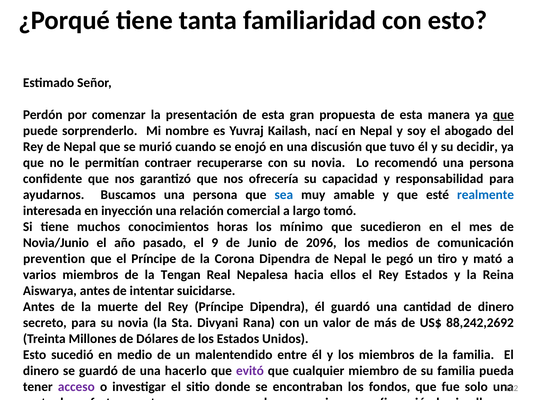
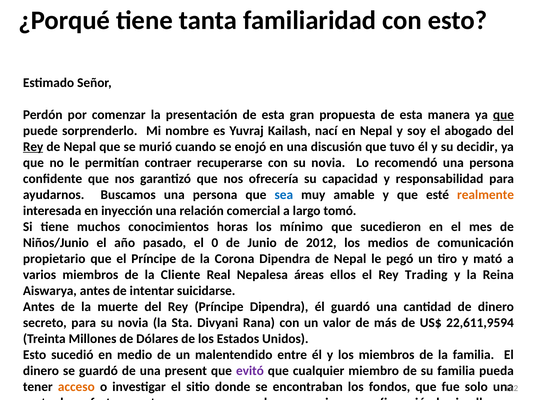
Rey underline: none -> present (33, 147)
realmente colour: blue -> orange (486, 195)
Novia/Junio: Novia/Junio -> Niños/Junio (56, 243)
9: 9 -> 0 (215, 243)
2096: 2096 -> 2012 (321, 243)
prevention: prevention -> propietario (54, 259)
Tengan: Tengan -> Cliente (181, 275)
Nepalesa hacia: hacia -> áreas (309, 275)
Rey Estados: Estados -> Trading (426, 275)
88,242,2692: 88,242,2692 -> 22,611,9594 (480, 322)
una hacerlo: hacerlo -> present (186, 370)
acceso colour: purple -> orange (76, 386)
